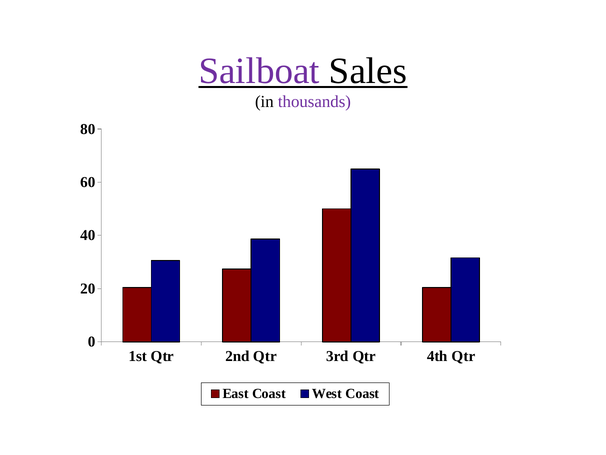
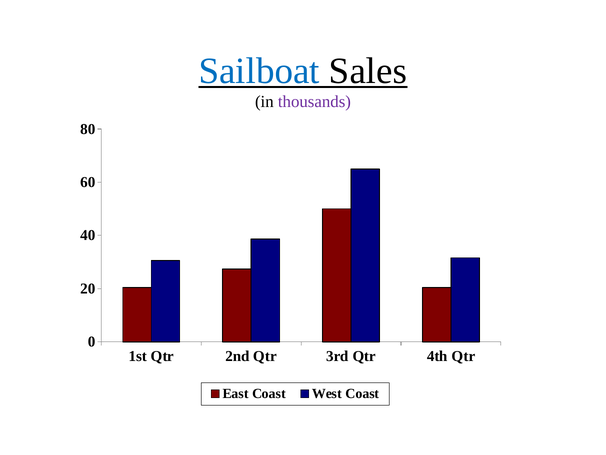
Sailboat colour: purple -> blue (259, 71)
